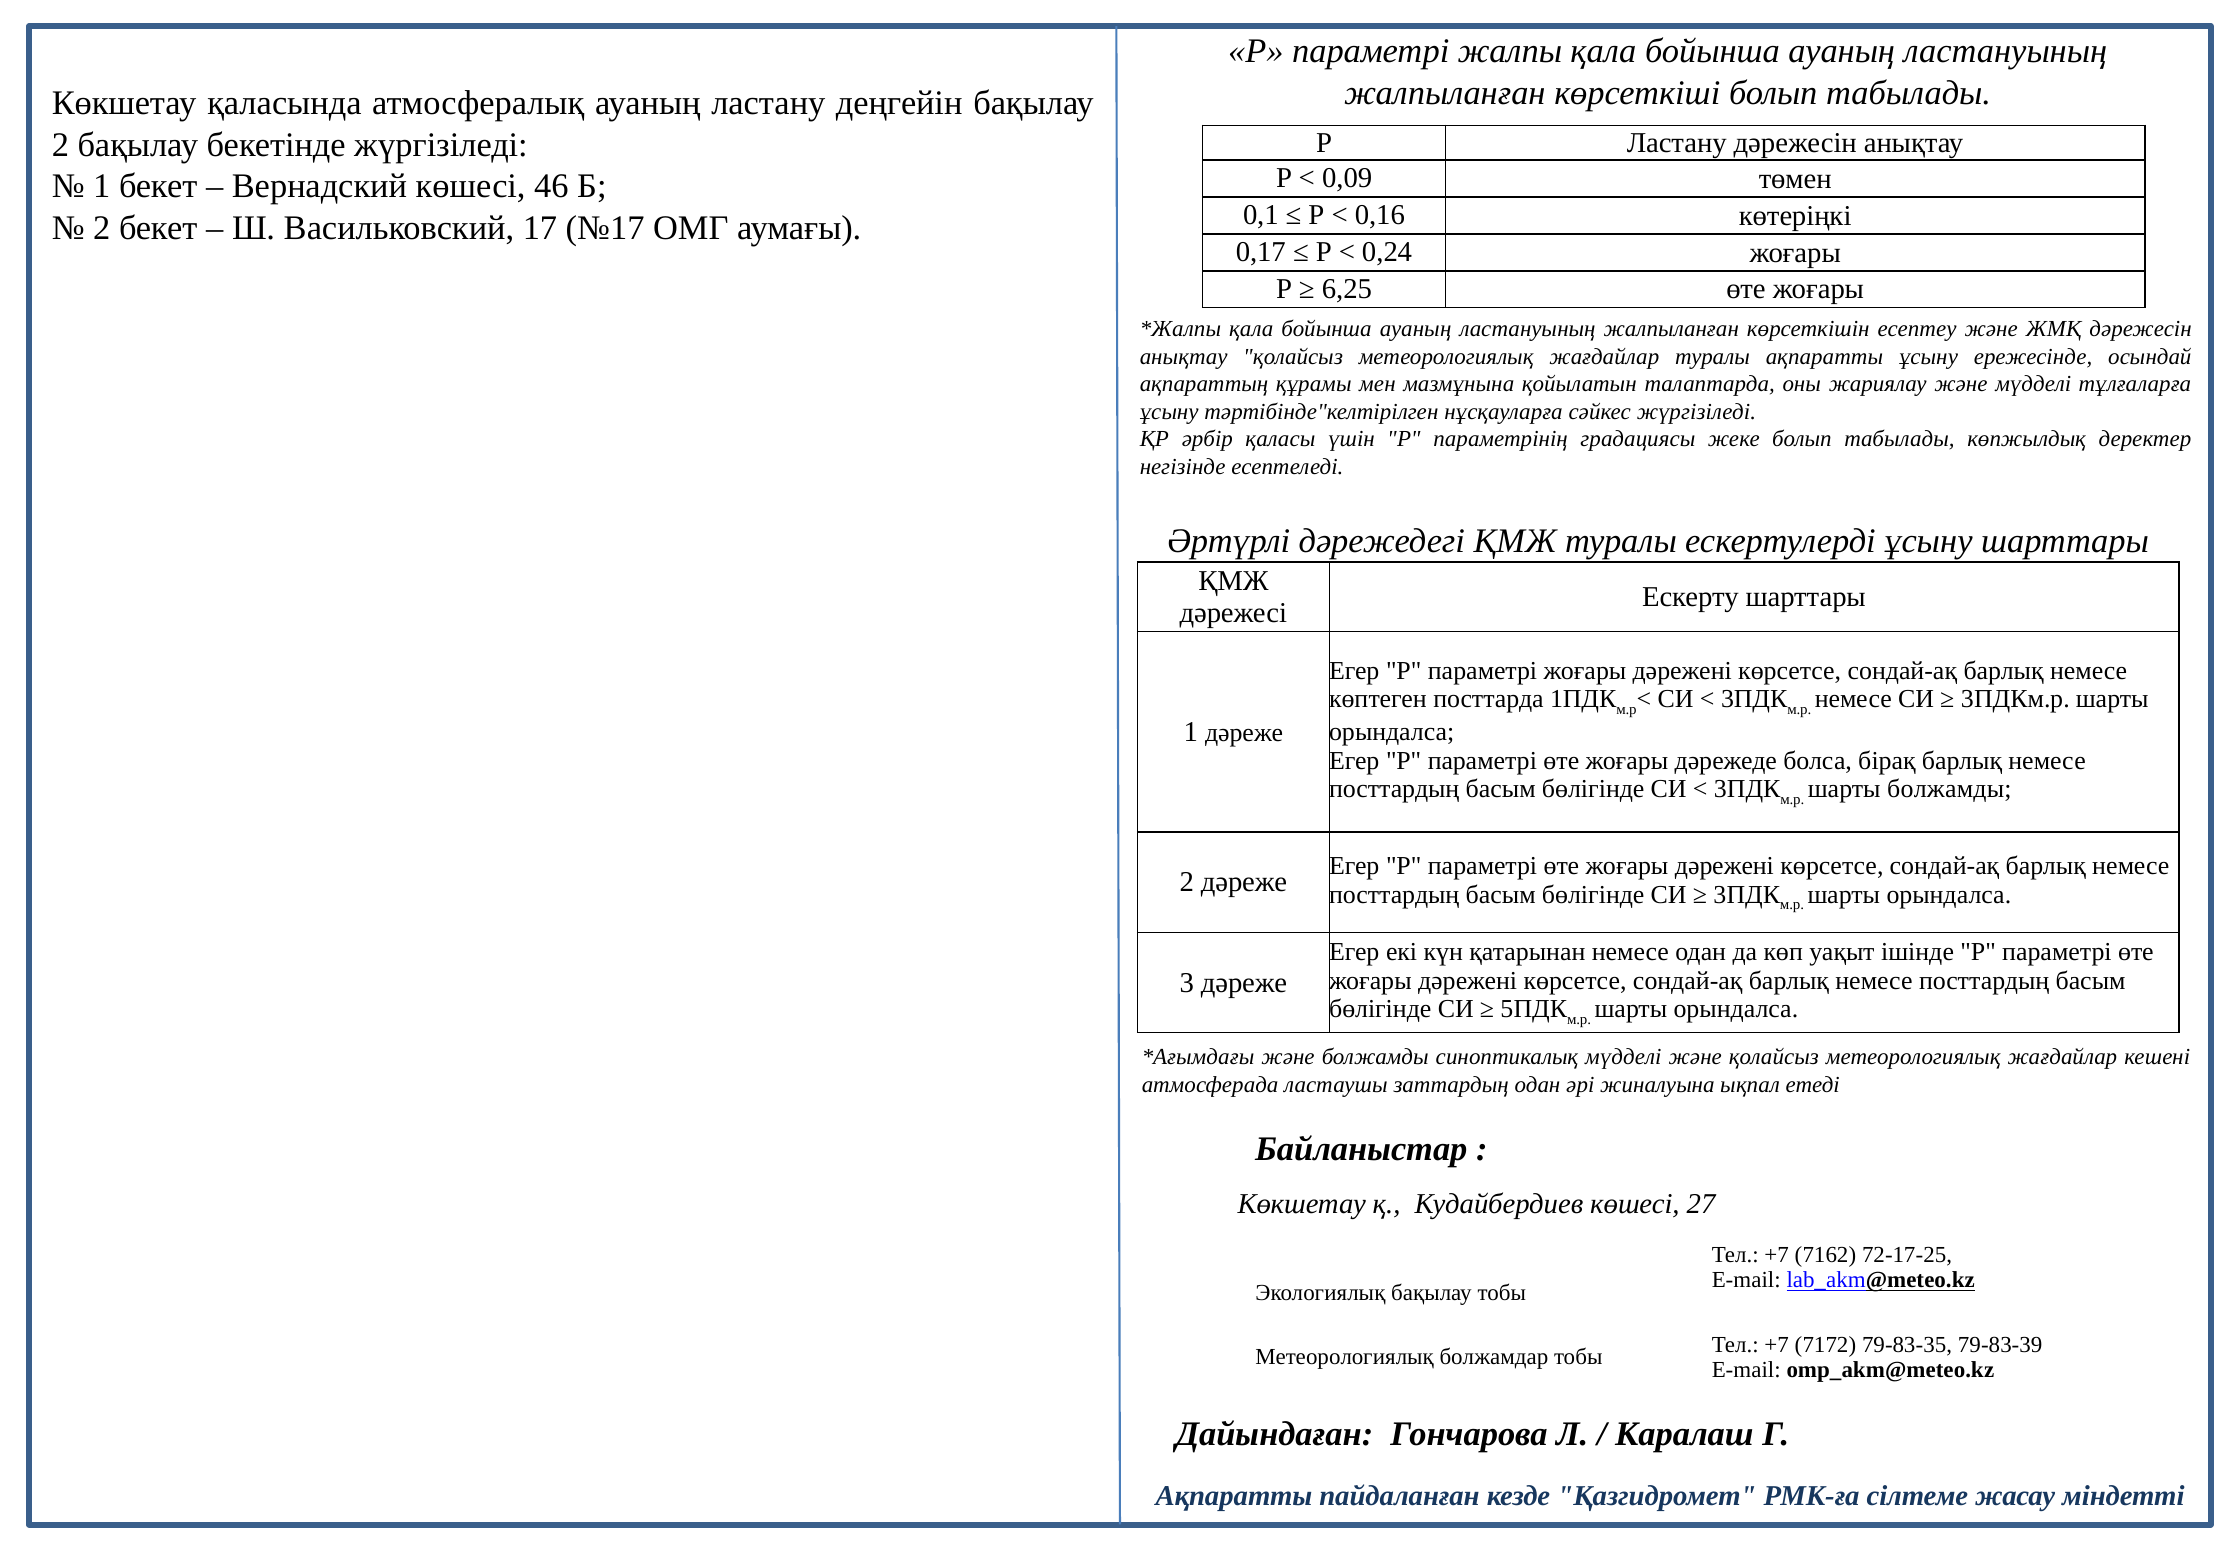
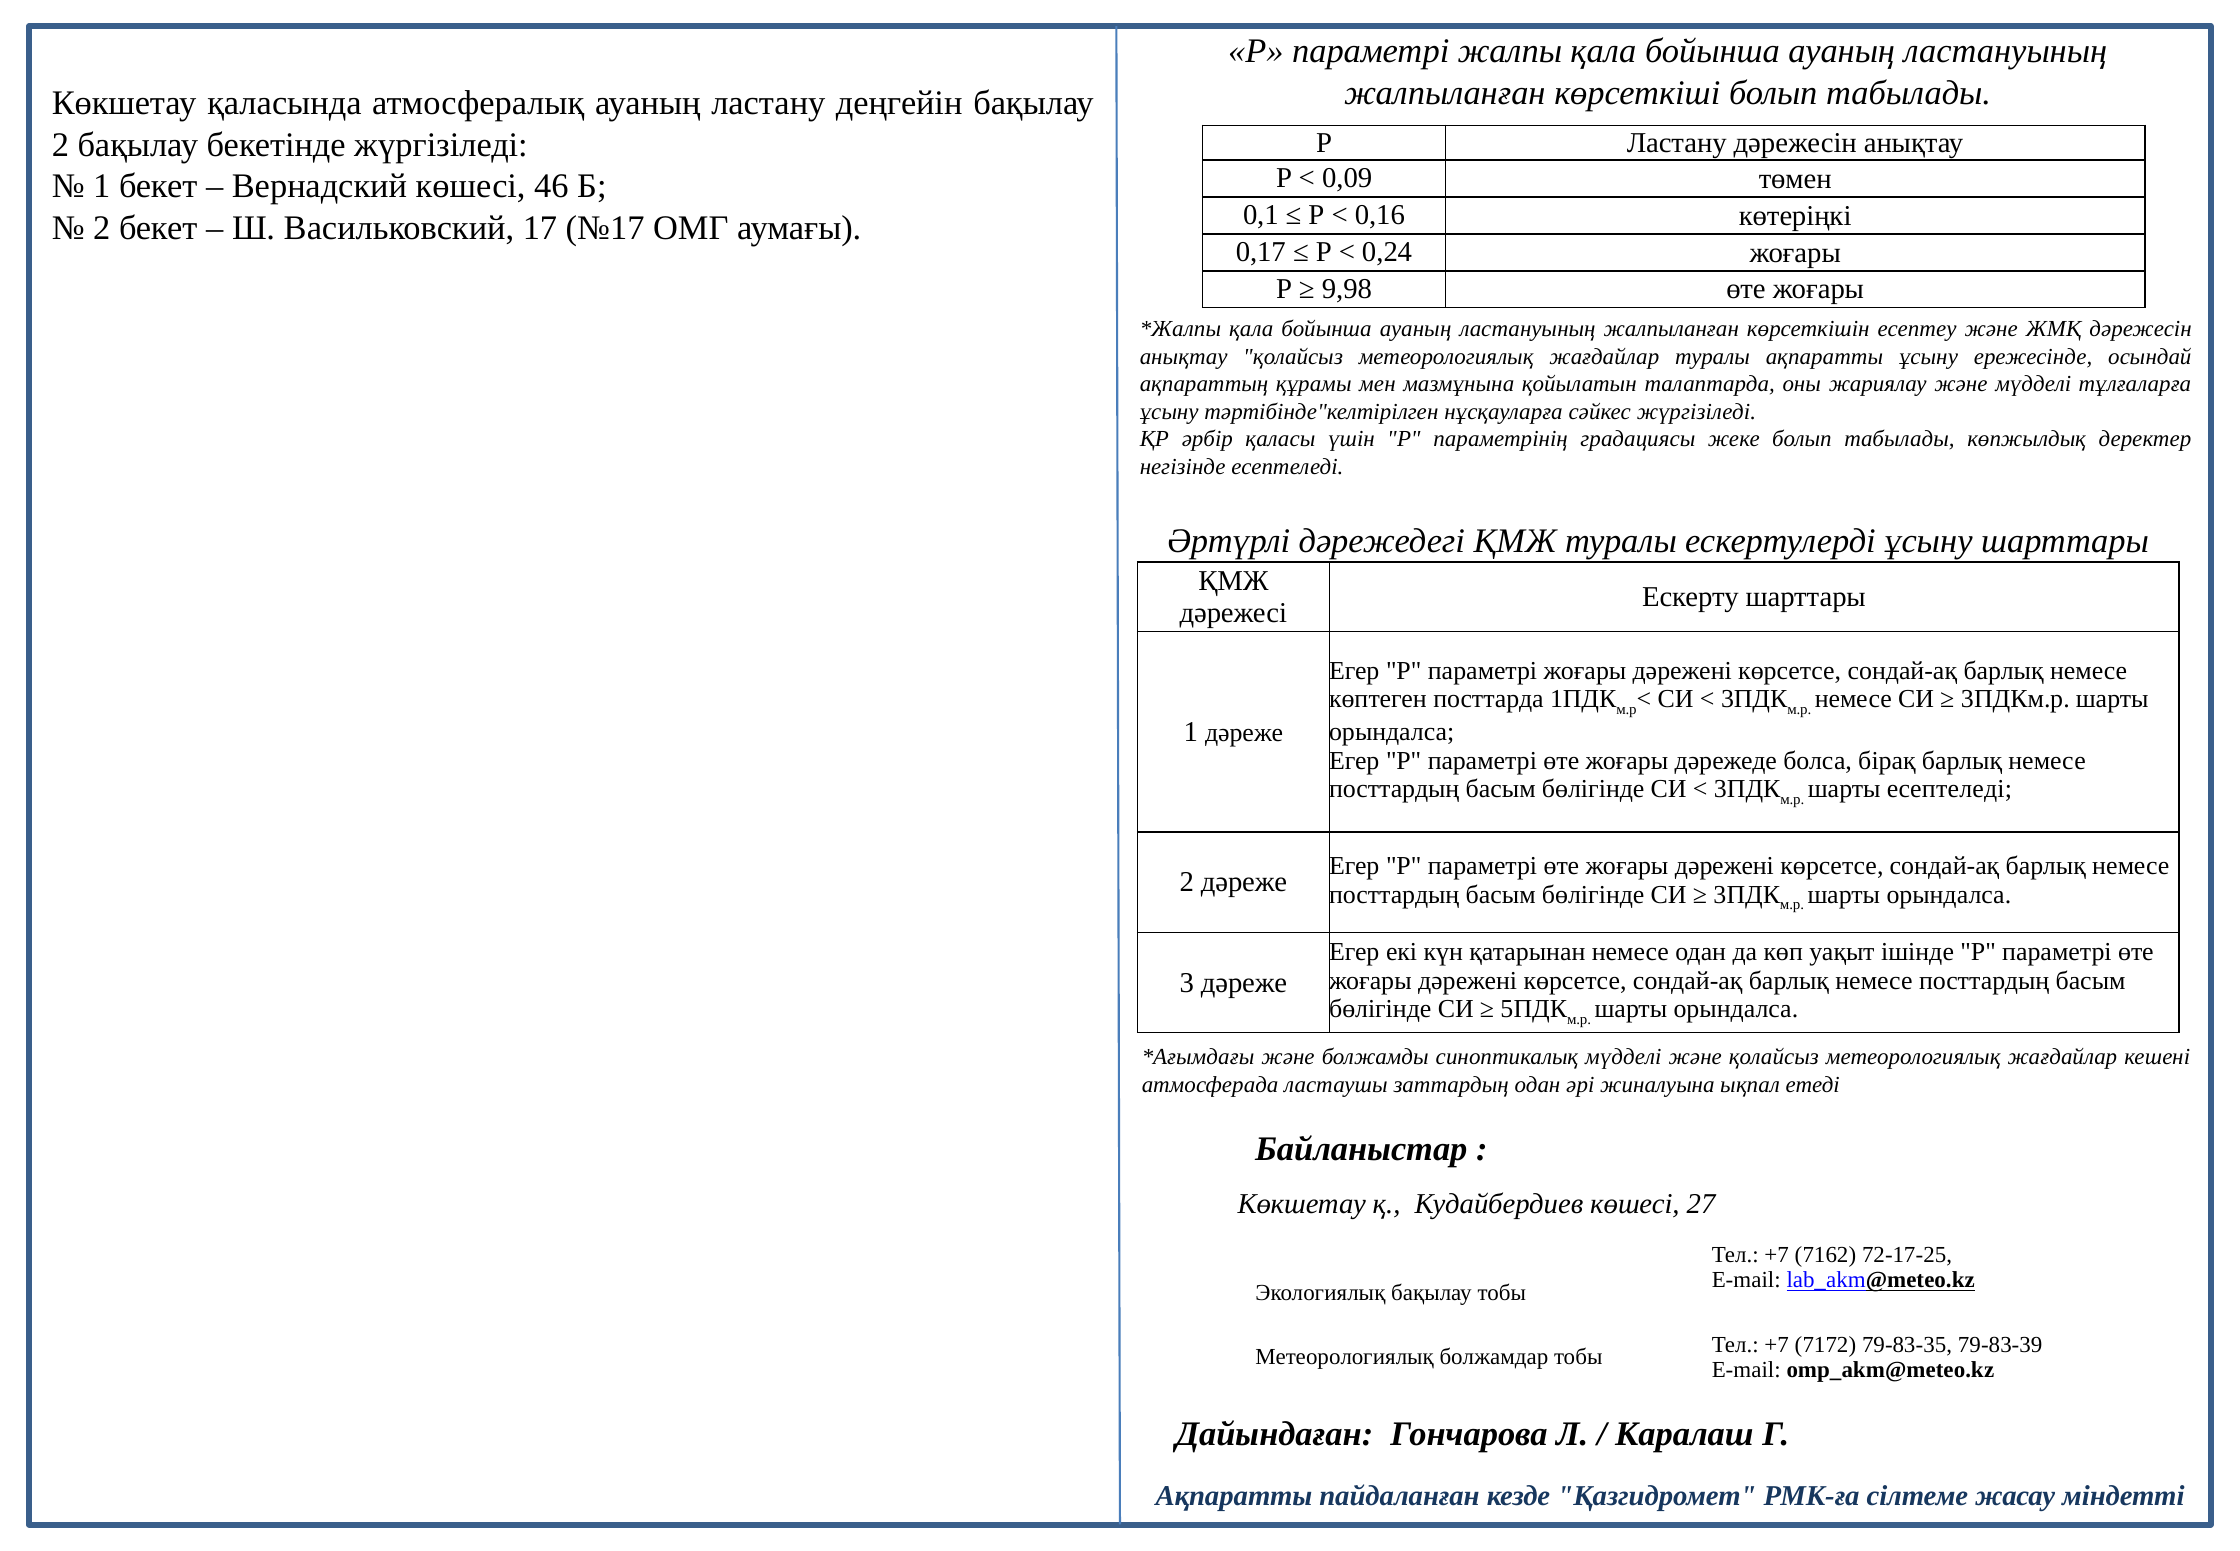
6,25: 6,25 -> 9,98 (1347, 289)
шарты болжамды: болжамды -> есептеледі (1949, 789)
